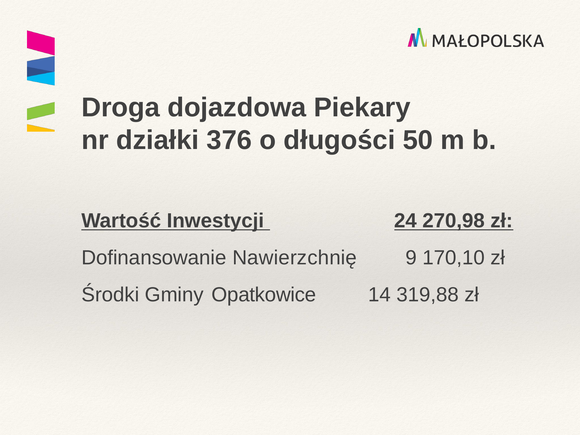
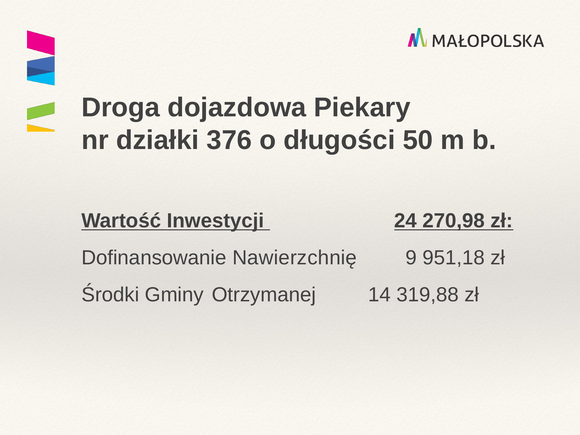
170,10: 170,10 -> 951,18 (454, 258)
Opatkowice: Opatkowice -> Otrzymanej (264, 295)
